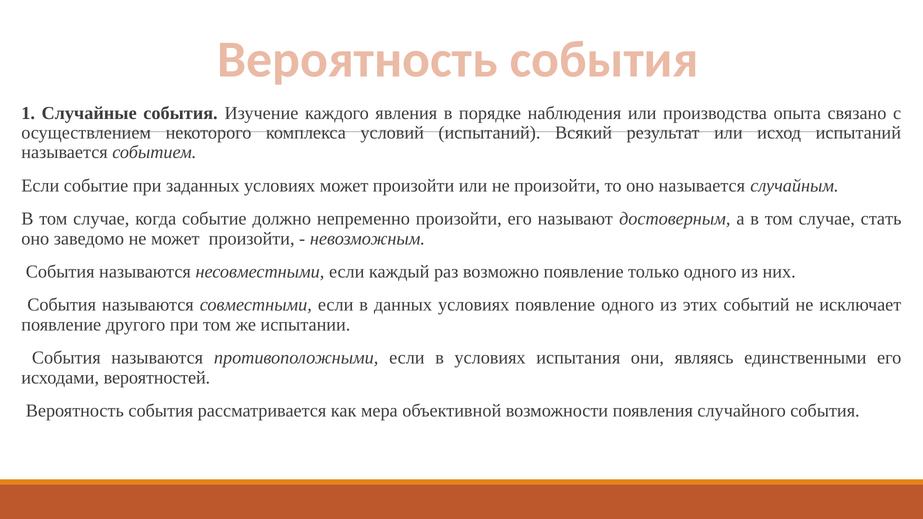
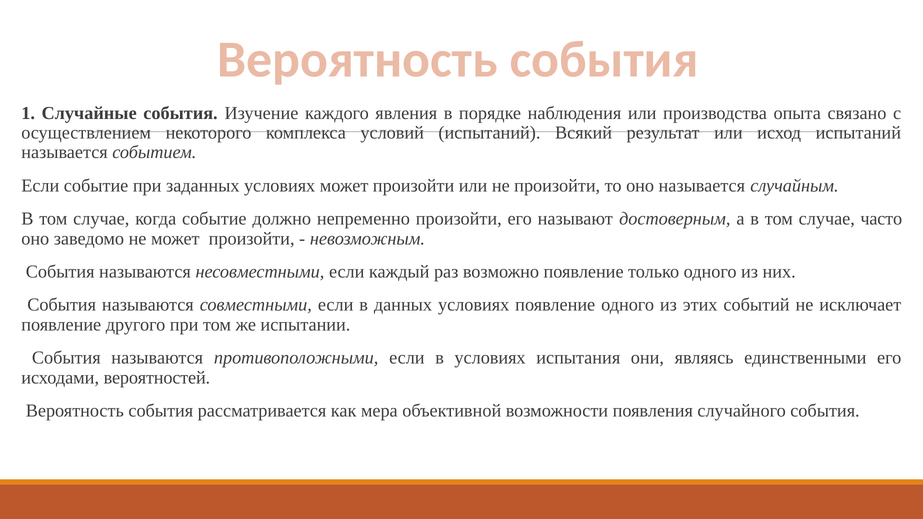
стать: стать -> часто (881, 219)
